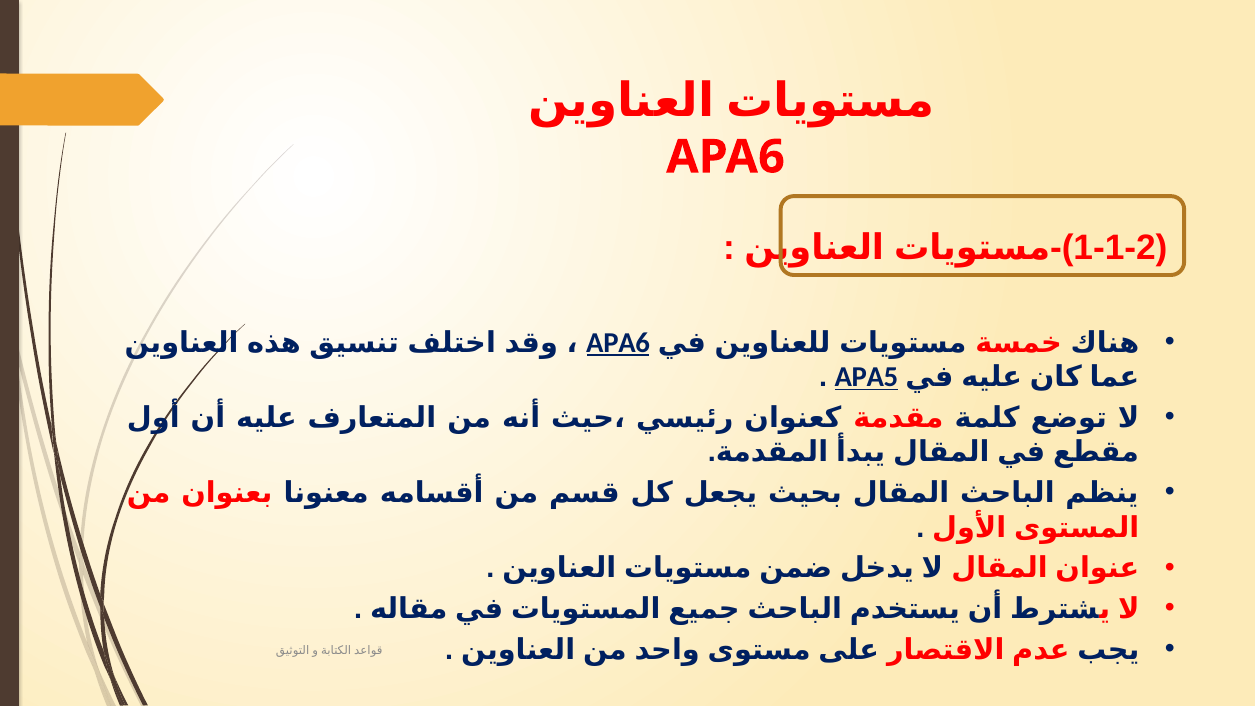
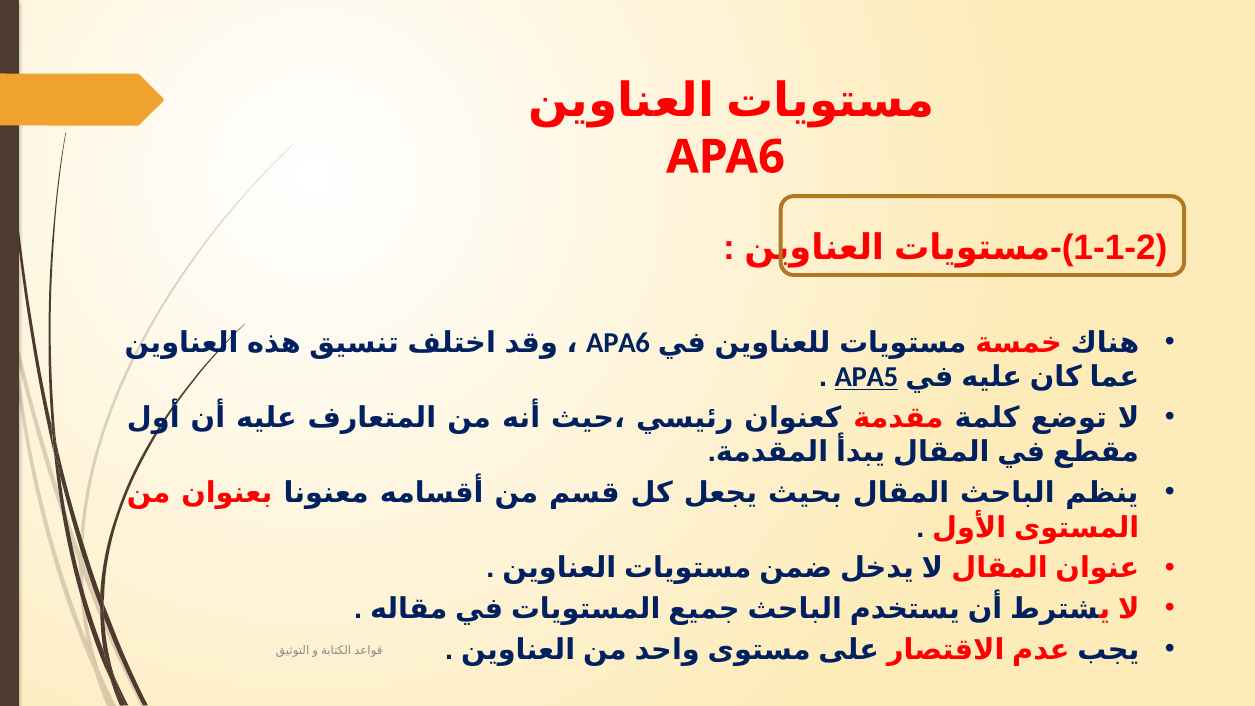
APA6 underline: present -> none (618, 343)
